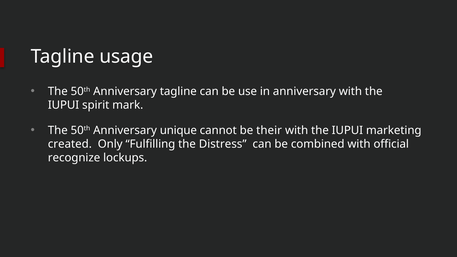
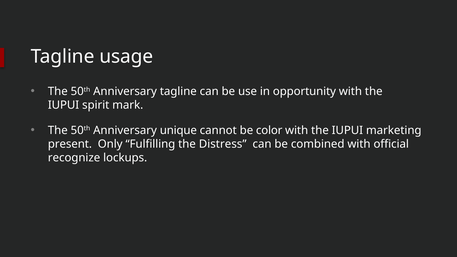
in anniversary: anniversary -> opportunity (304, 91)
their: their -> color (269, 130)
created: created -> present (70, 144)
